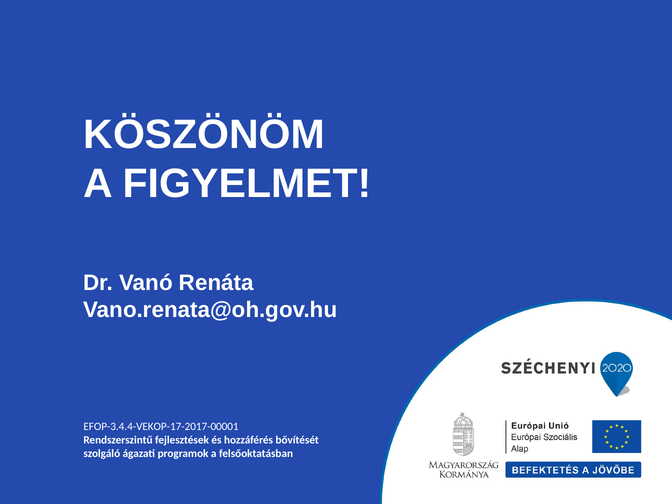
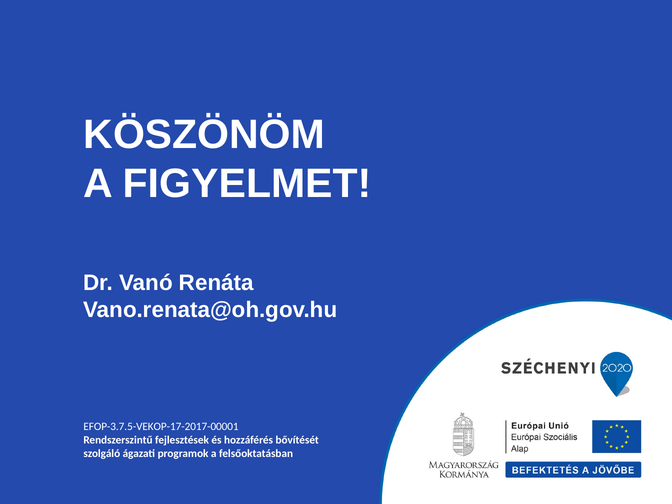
EFOP-3.4.4-VEKOP-17-2017-00001: EFOP-3.4.4-VEKOP-17-2017-00001 -> EFOP-3.7.5-VEKOP-17-2017-00001 (161, 426)
